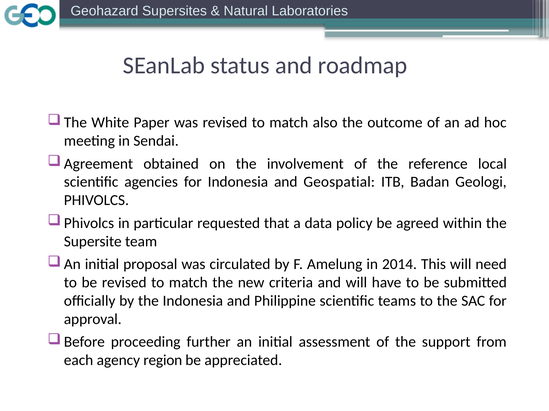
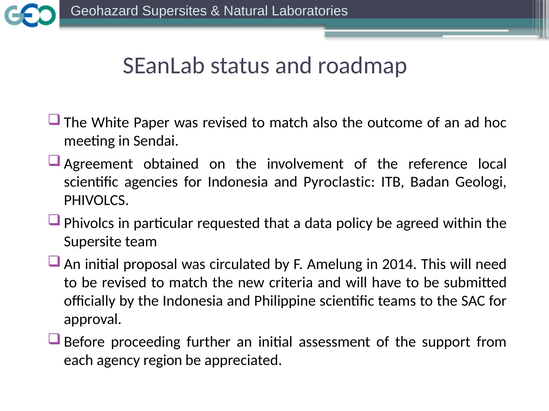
Geospatial: Geospatial -> Pyroclastic (339, 182)
